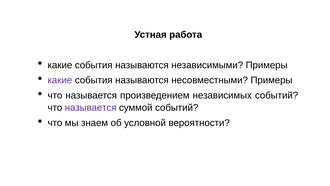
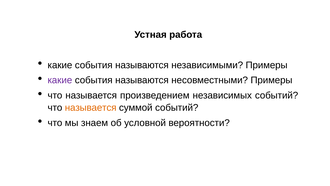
называется colour: purple -> orange (91, 108)
